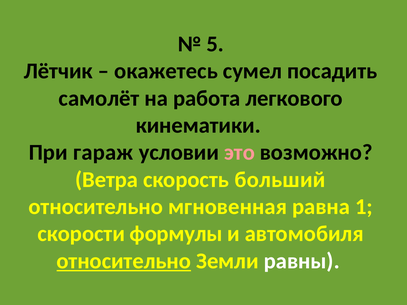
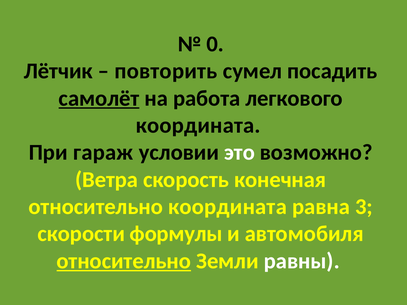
5: 5 -> 0 (215, 44)
окажетесь: окажетесь -> повторить (166, 71)
самолёт underline: none -> present (99, 98)
кинематики: кинематики -> координата (198, 125)
это colour: pink -> white (239, 153)
больший: больший -> конечная (280, 180)
относительно мгновенная: мгновенная -> координата (227, 207)
1: 1 -> 3 (364, 207)
